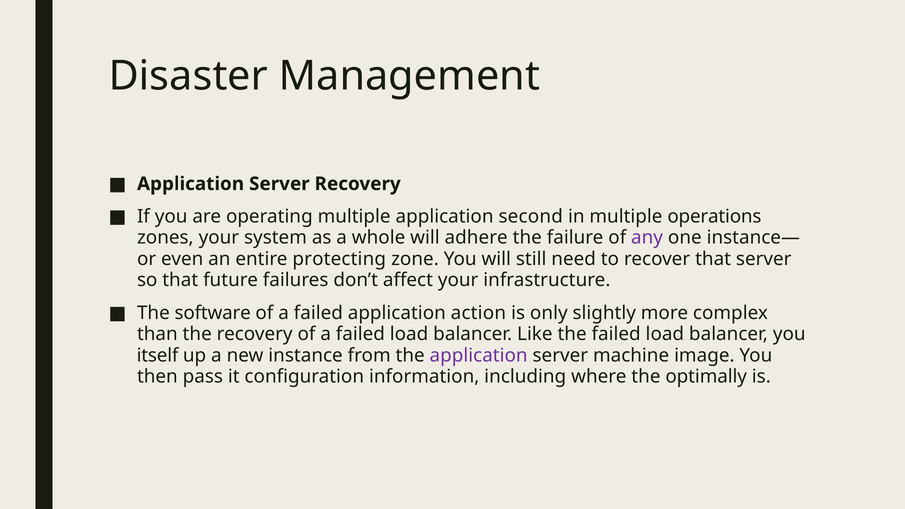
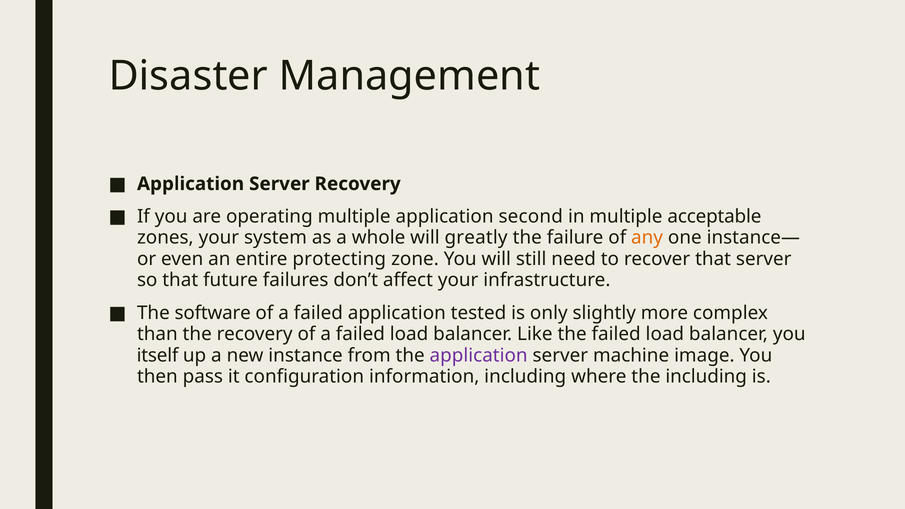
operations: operations -> acceptable (714, 216)
adhere: adhere -> greatly (476, 238)
any colour: purple -> orange (647, 238)
action: action -> tested (478, 313)
the optimally: optimally -> including (706, 377)
